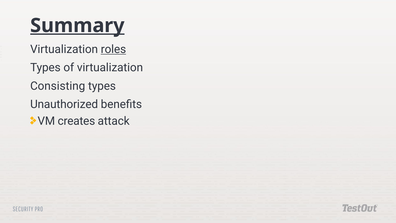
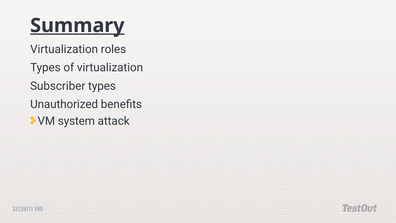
roles underline: present -> none (113, 49)
Consisting: Consisting -> Subscriber (58, 86)
creates: creates -> system (76, 121)
